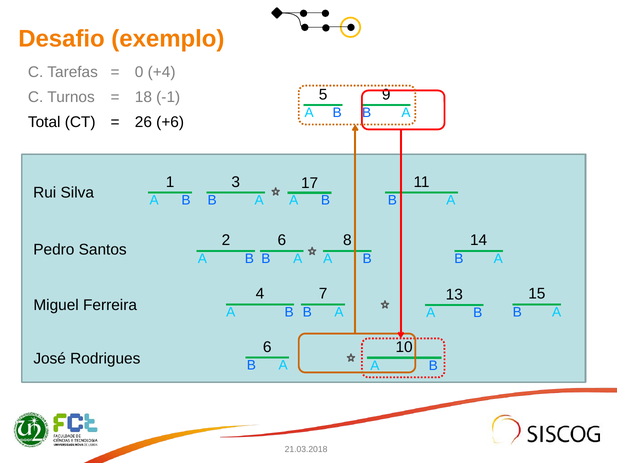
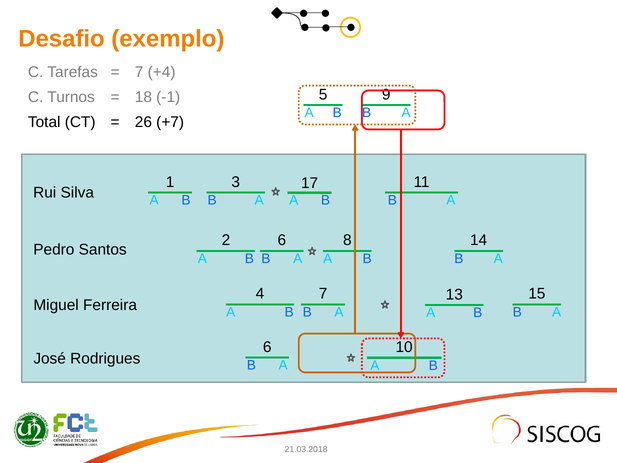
0: 0 -> 7 (139, 72)
+6: +6 -> +7 (170, 122)
